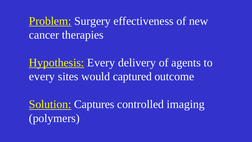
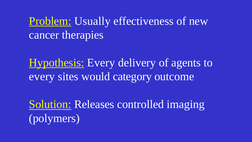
Surgery: Surgery -> Usually (92, 21)
captured: captured -> category (132, 76)
Captures: Captures -> Releases (94, 104)
